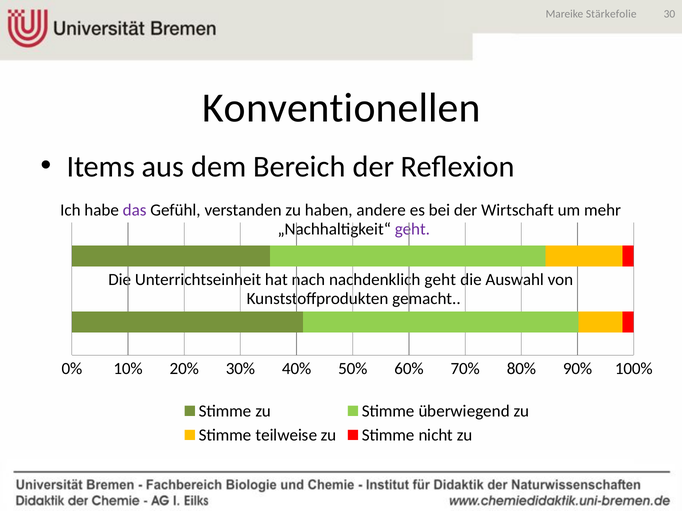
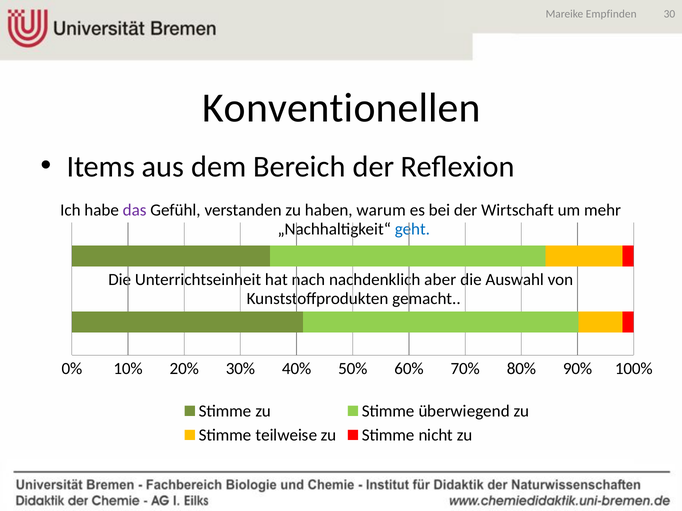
Stärkefolie: Stärkefolie -> Empfinden (611, 14)
andere: andere -> warum (381, 210)
geht colour: purple -> blue (412, 229)
nachdenklich geht: geht -> aber (440, 280)
